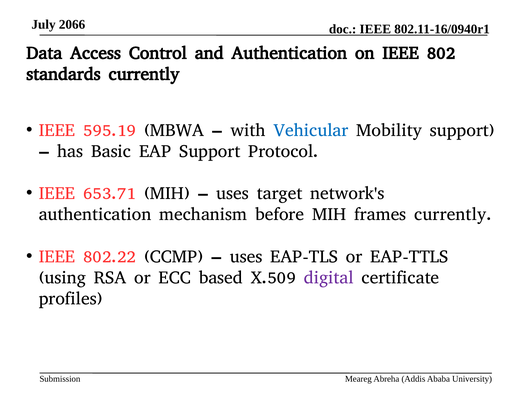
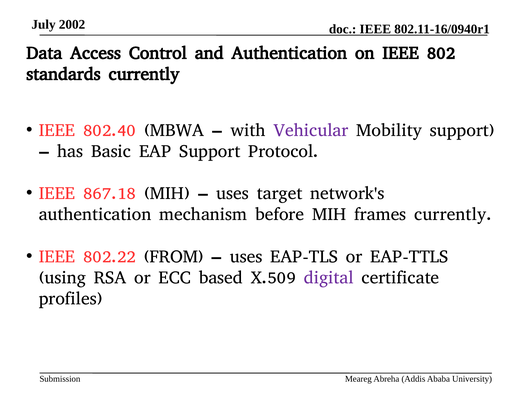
2066: 2066 -> 2002 (72, 25)
595.19: 595.19 -> 802.40 (110, 130)
Vehicular colour: blue -> purple (311, 130)
653.71: 653.71 -> 867.18 (110, 194)
CCMP: CCMP -> FROM (174, 257)
